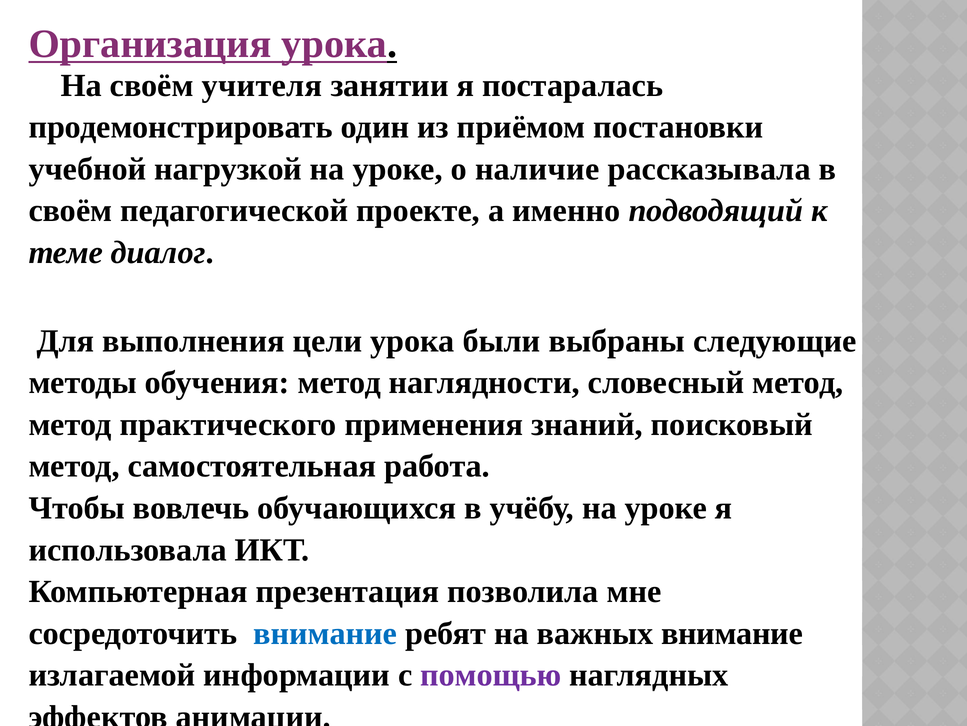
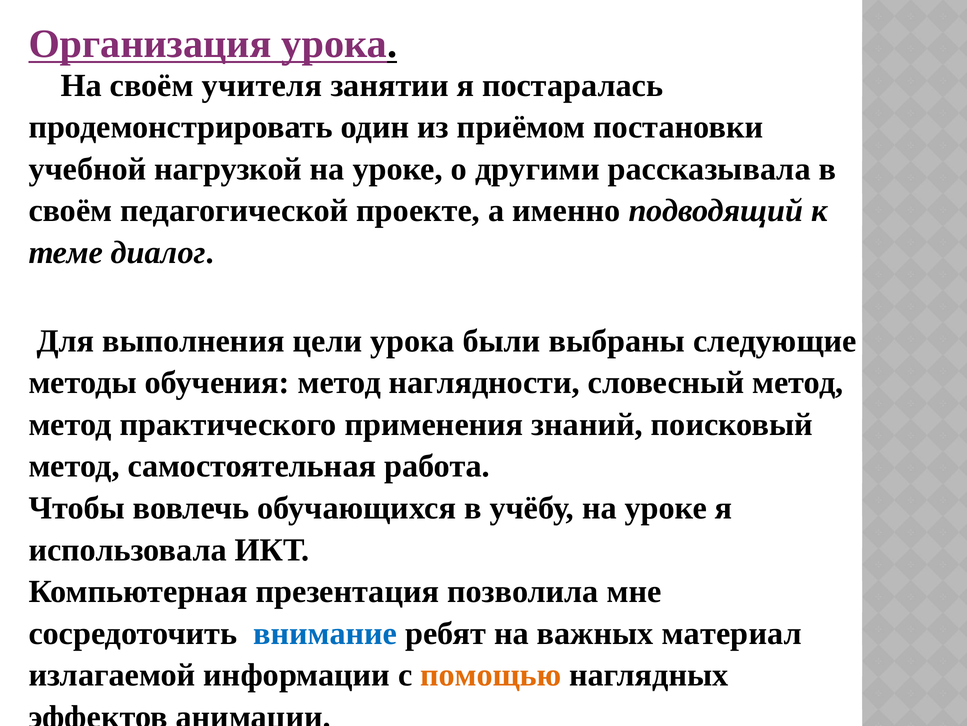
наличие: наличие -> другими (537, 169)
важных внимание: внимание -> материал (732, 633)
помощью colour: purple -> orange (491, 675)
